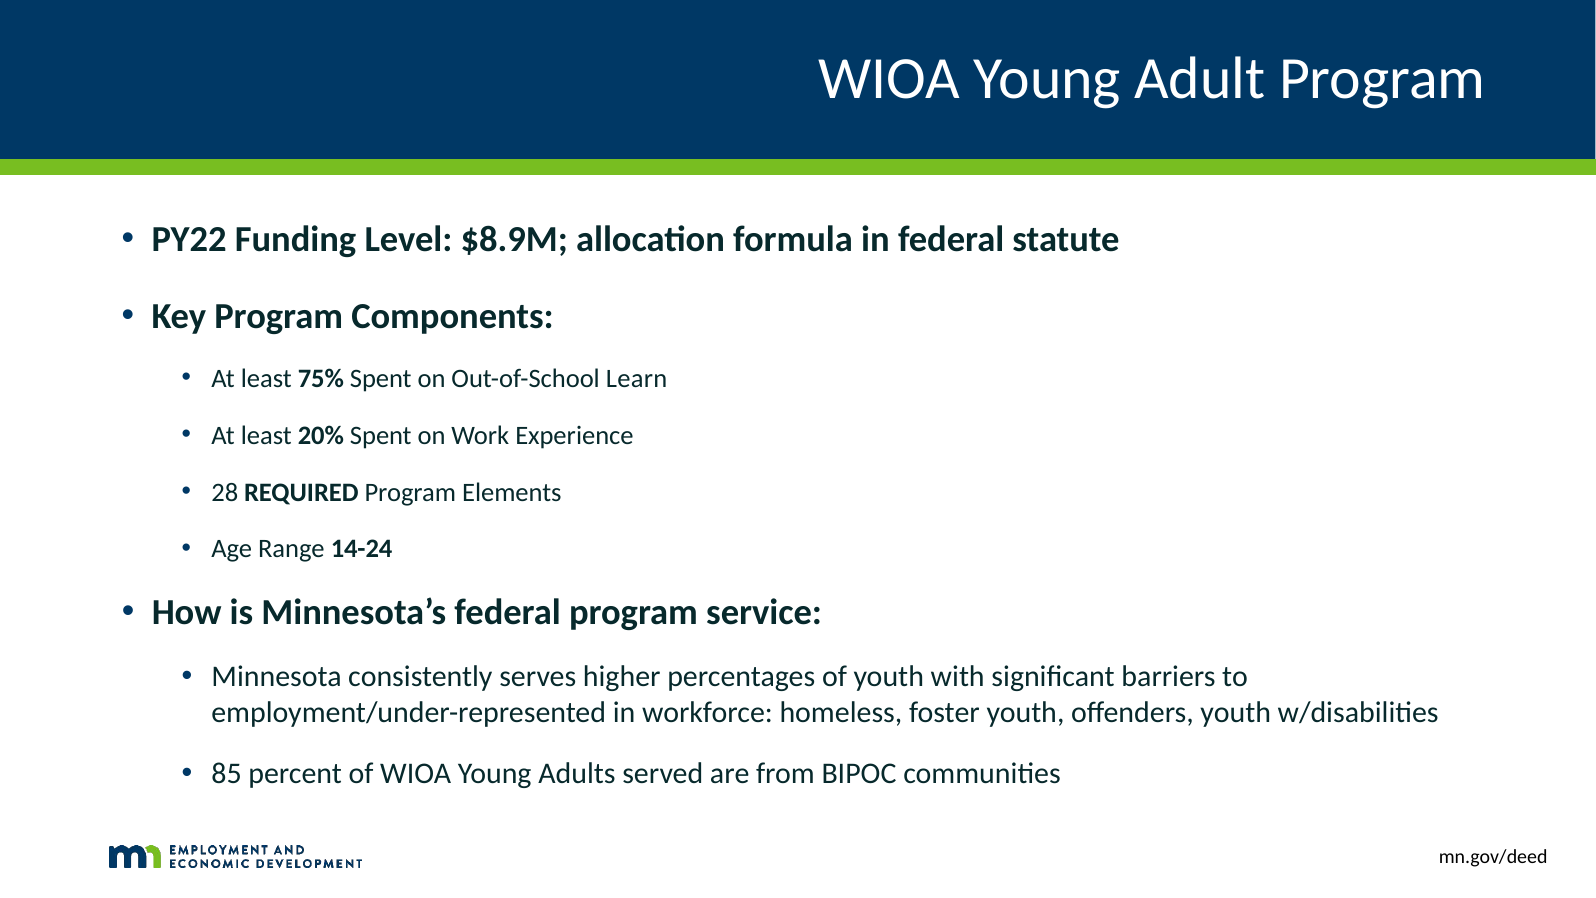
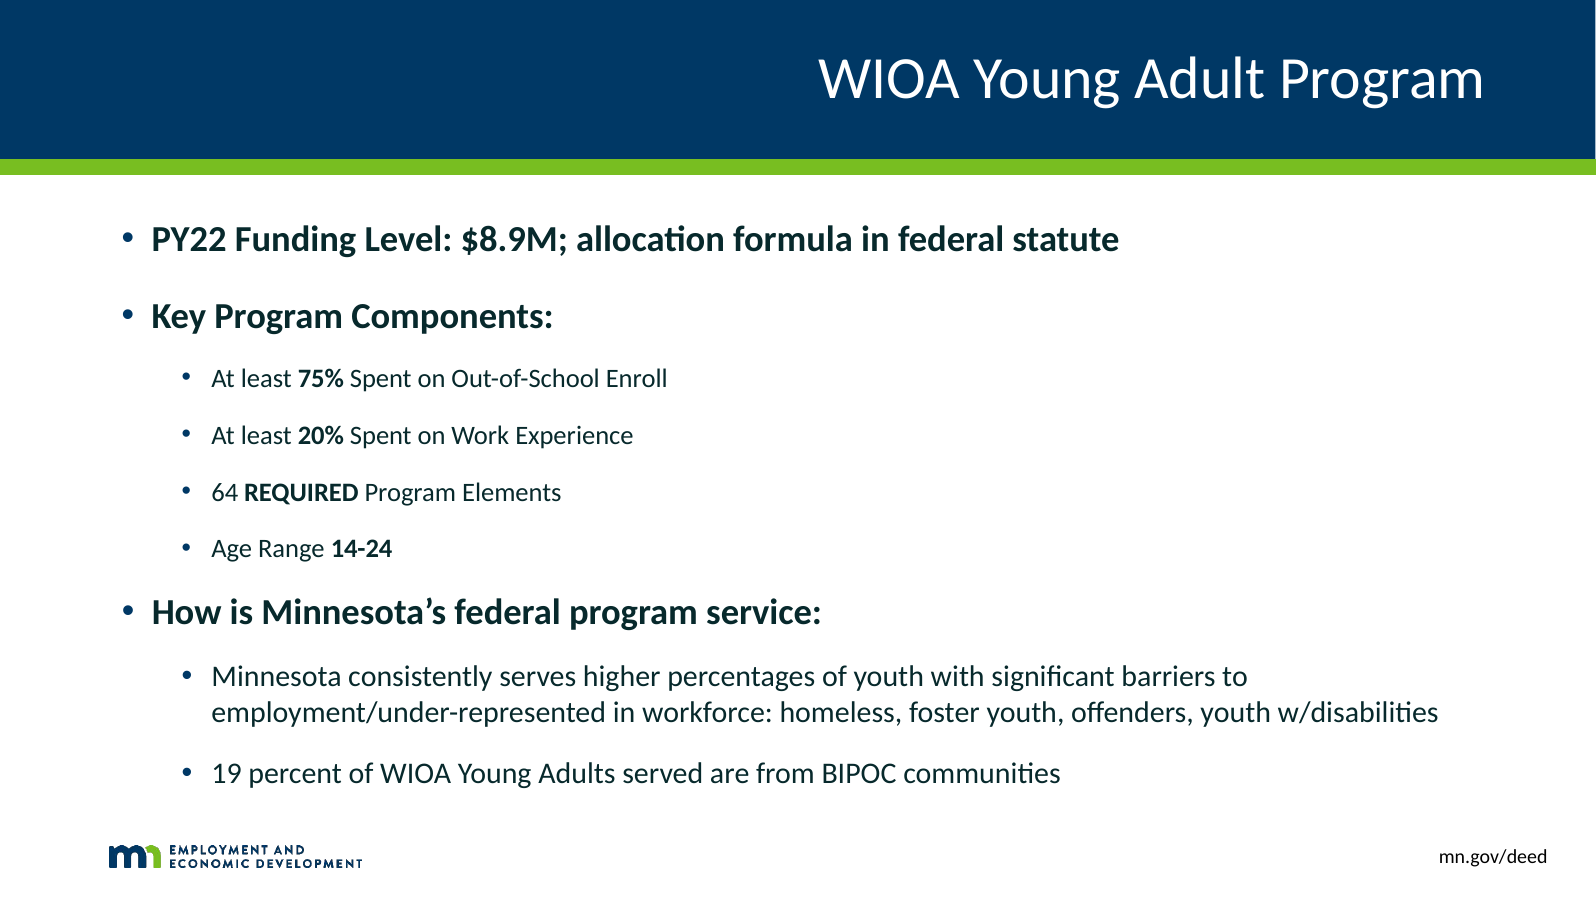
Learn: Learn -> Enroll (637, 379)
28: 28 -> 64 (225, 492)
85: 85 -> 19 (227, 774)
